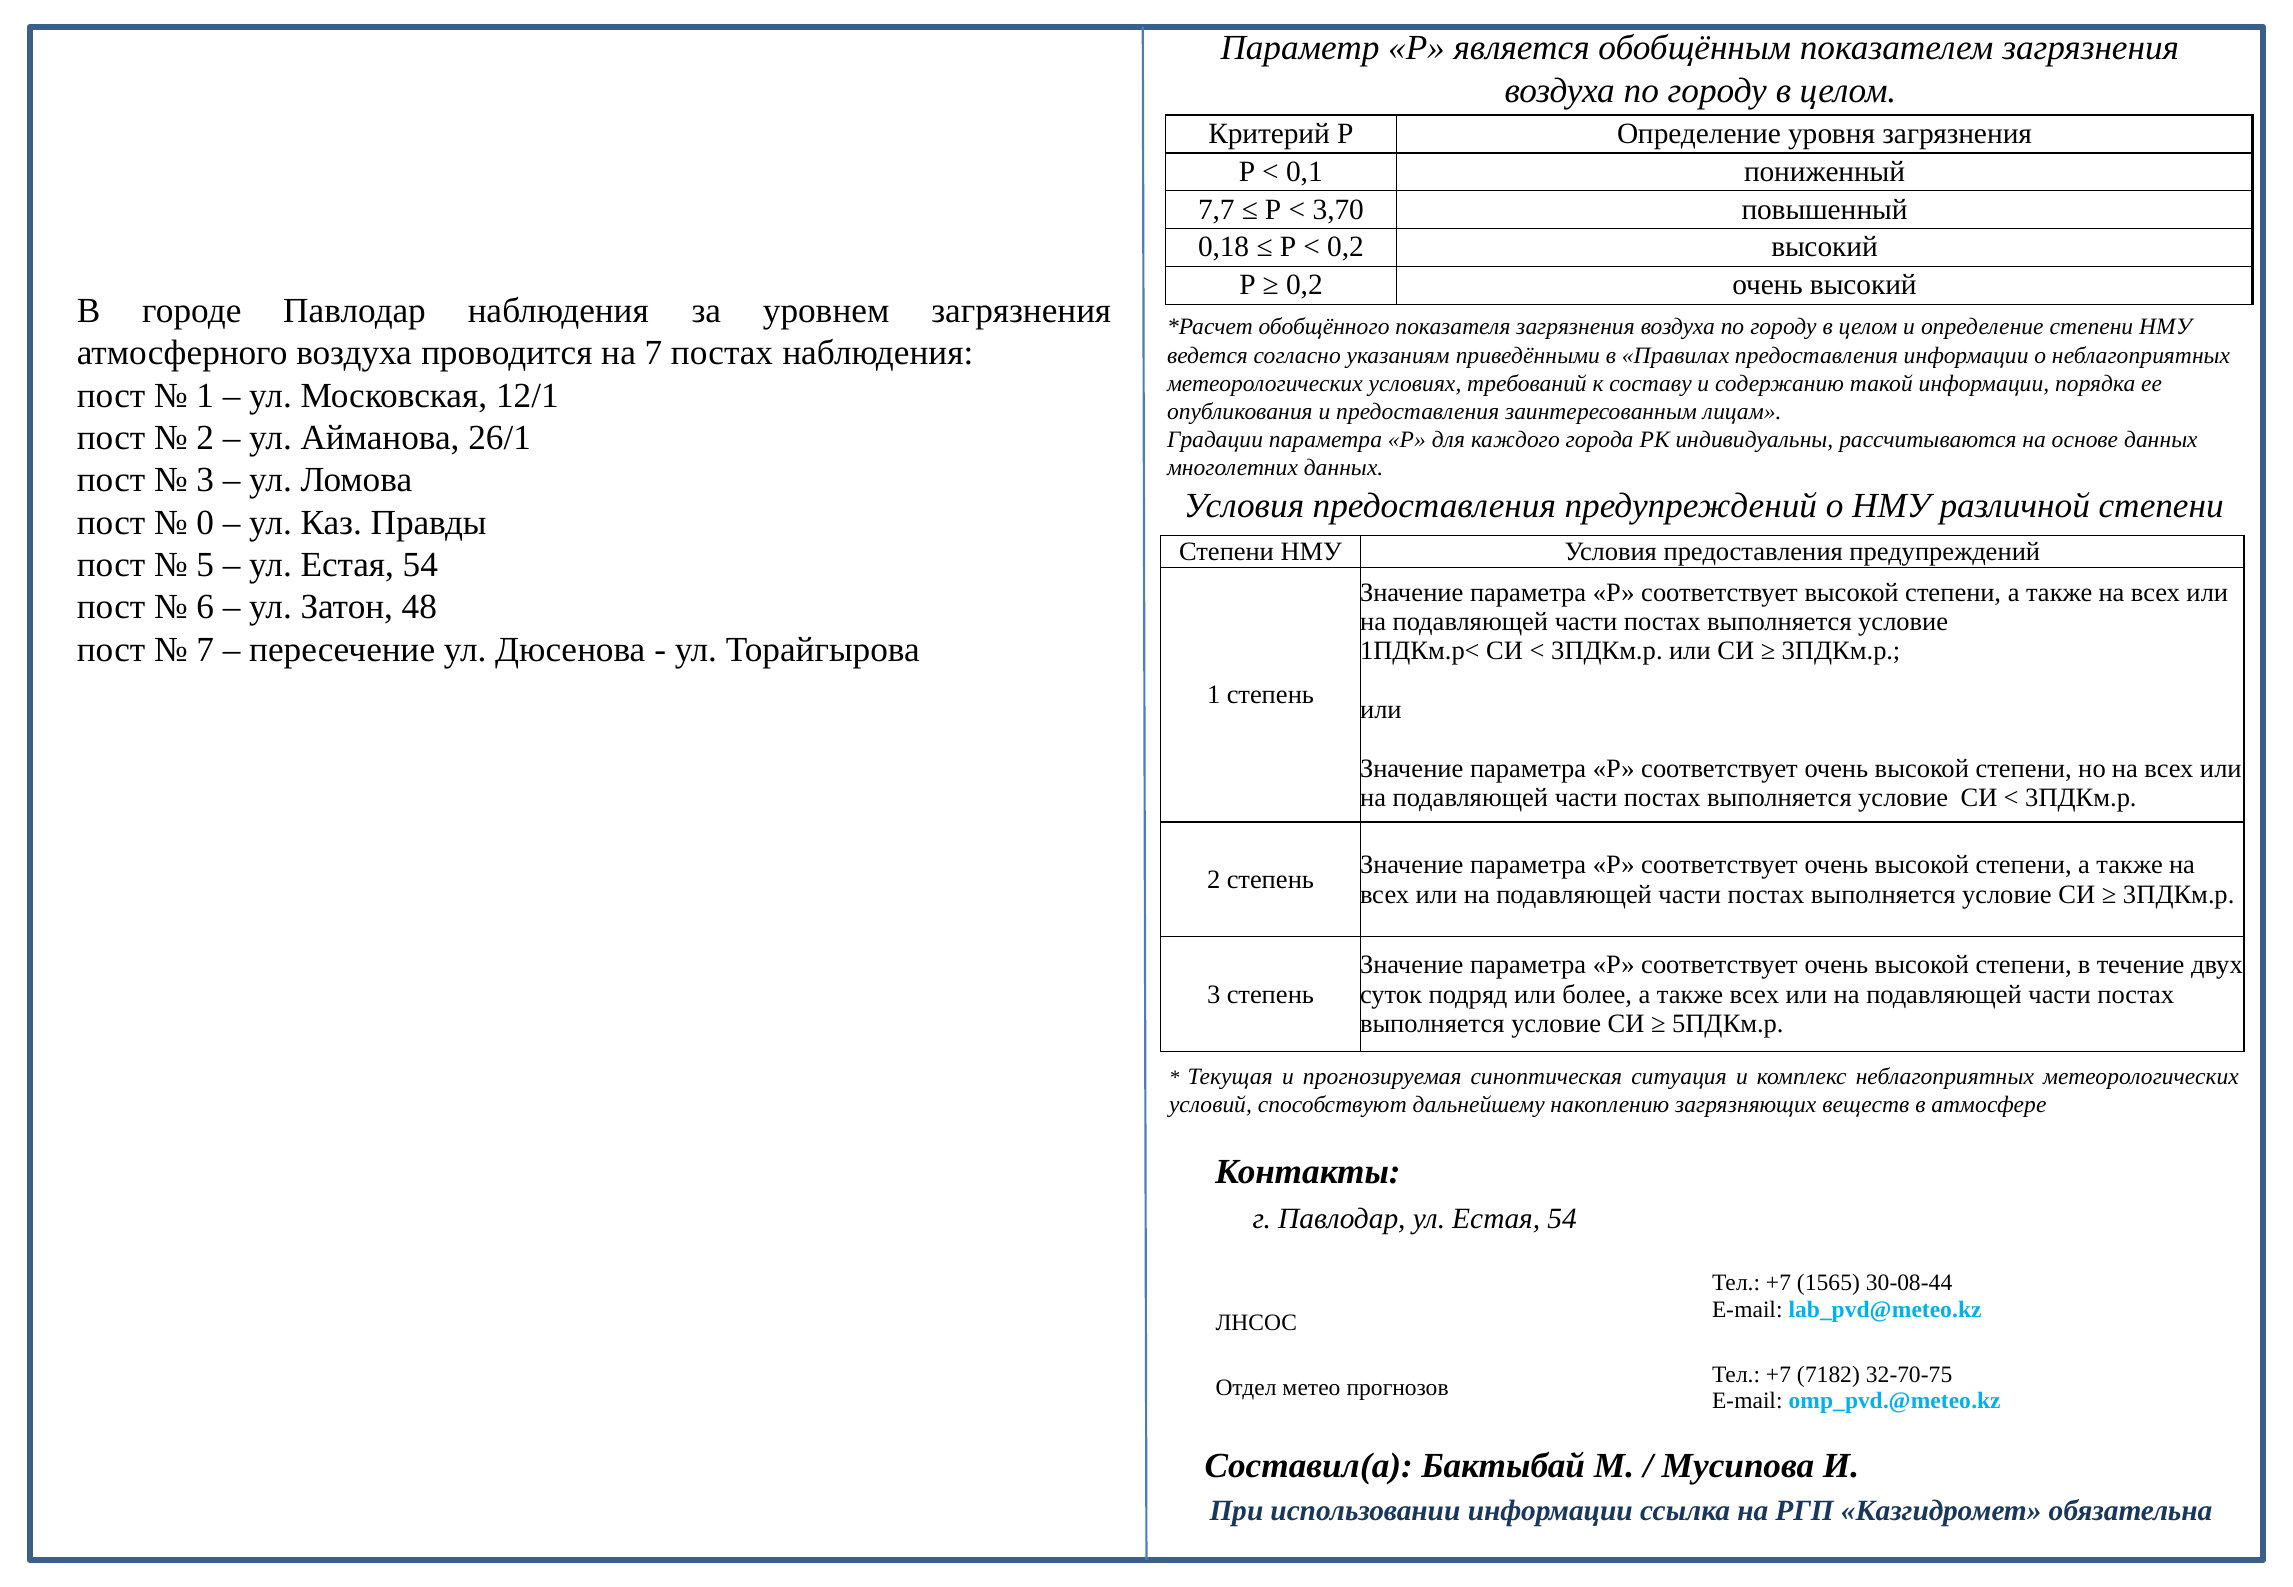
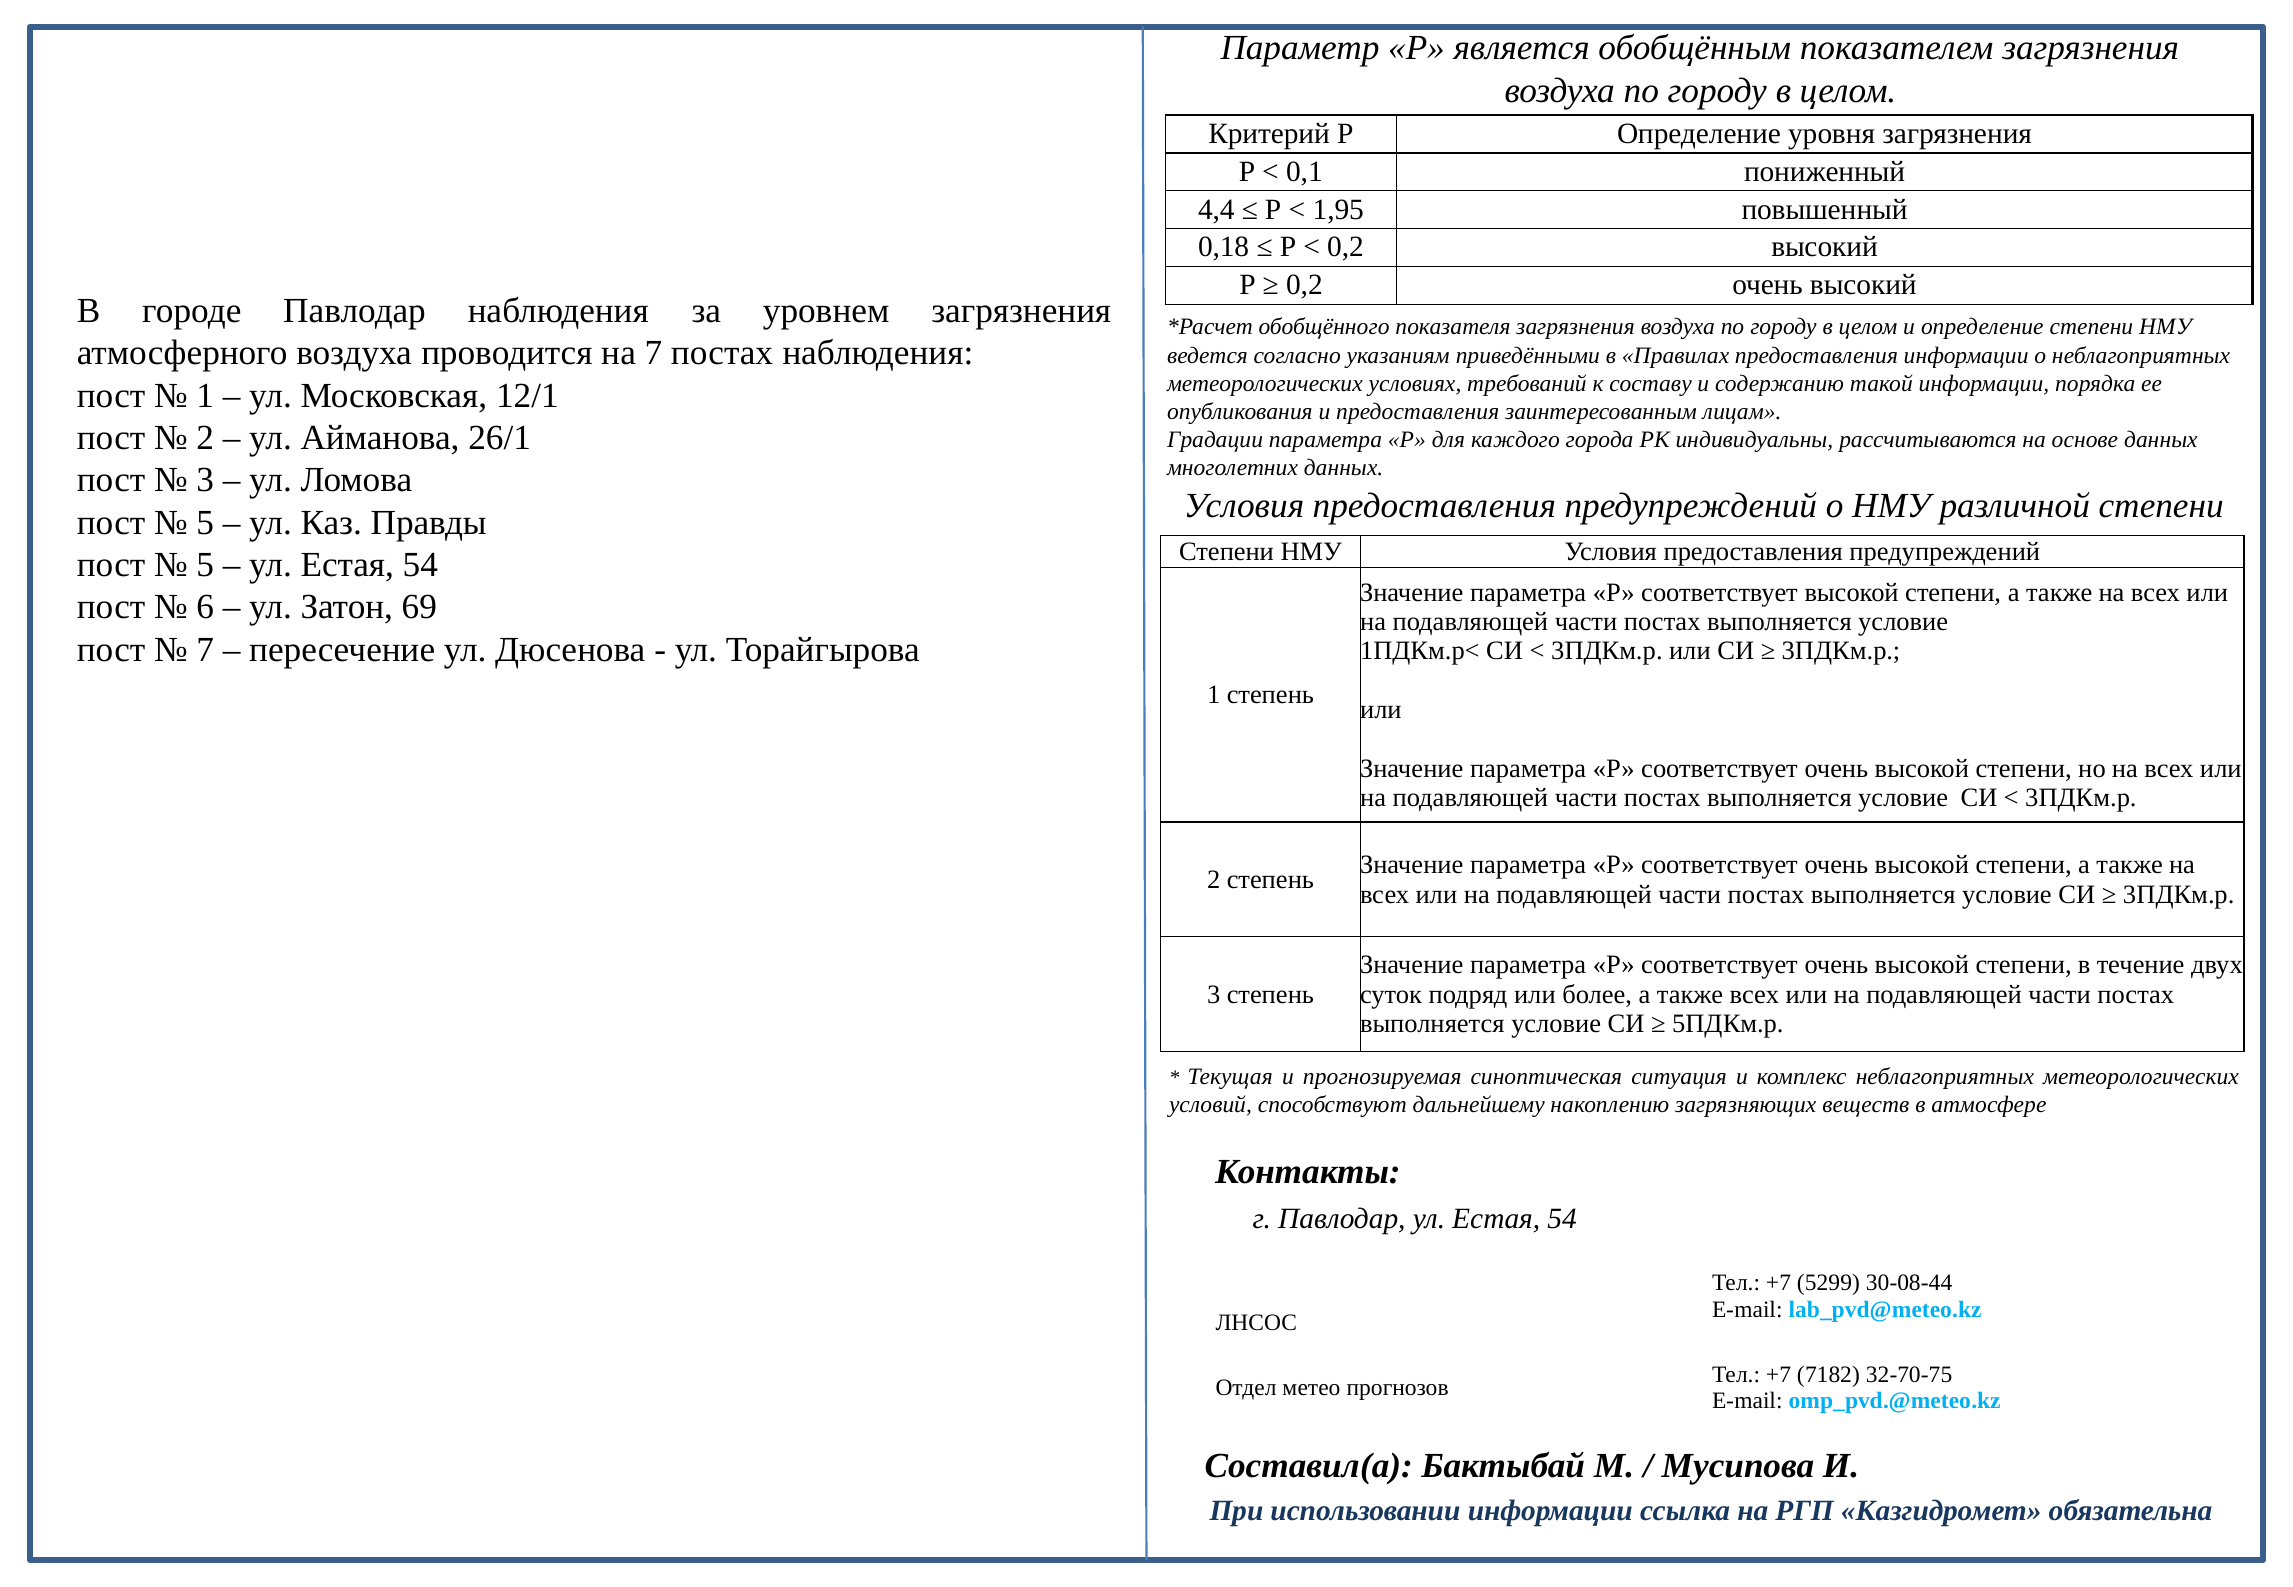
7,7: 7,7 -> 4,4 (1216, 209)
3,70: 3,70 -> 1,95 (1338, 209)
0: 0 -> 5 (205, 523)
48: 48 -> 69 (419, 607)
1565: 1565 -> 5299 (1828, 1284)
